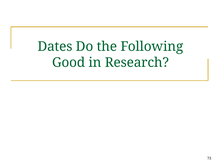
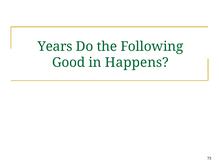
Dates: Dates -> Years (55, 47)
Research: Research -> Happens (137, 63)
